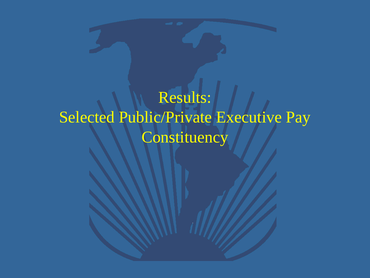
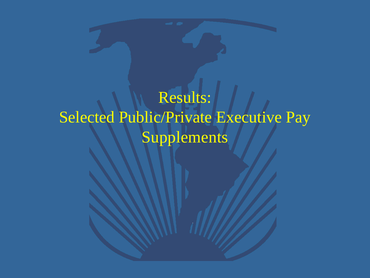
Constituency: Constituency -> Supplements (185, 137)
